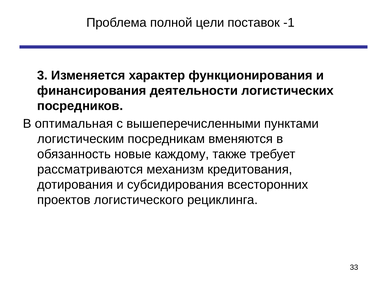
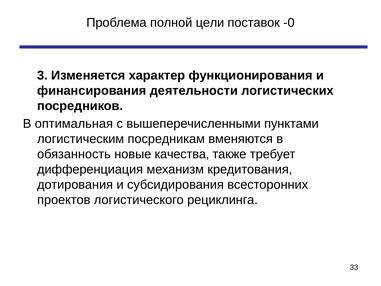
-1: -1 -> -0 (289, 23)
каждому: каждому -> качества (182, 154)
рассматриваются: рассматриваются -> дифференциация (90, 169)
